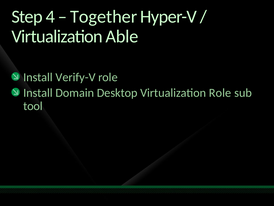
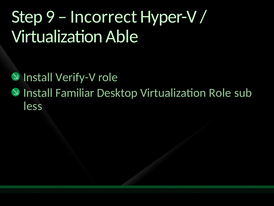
4: 4 -> 9 (50, 17)
Together: Together -> Incorrect (104, 17)
Domain: Domain -> Familiar (75, 93)
tool: tool -> less (33, 106)
